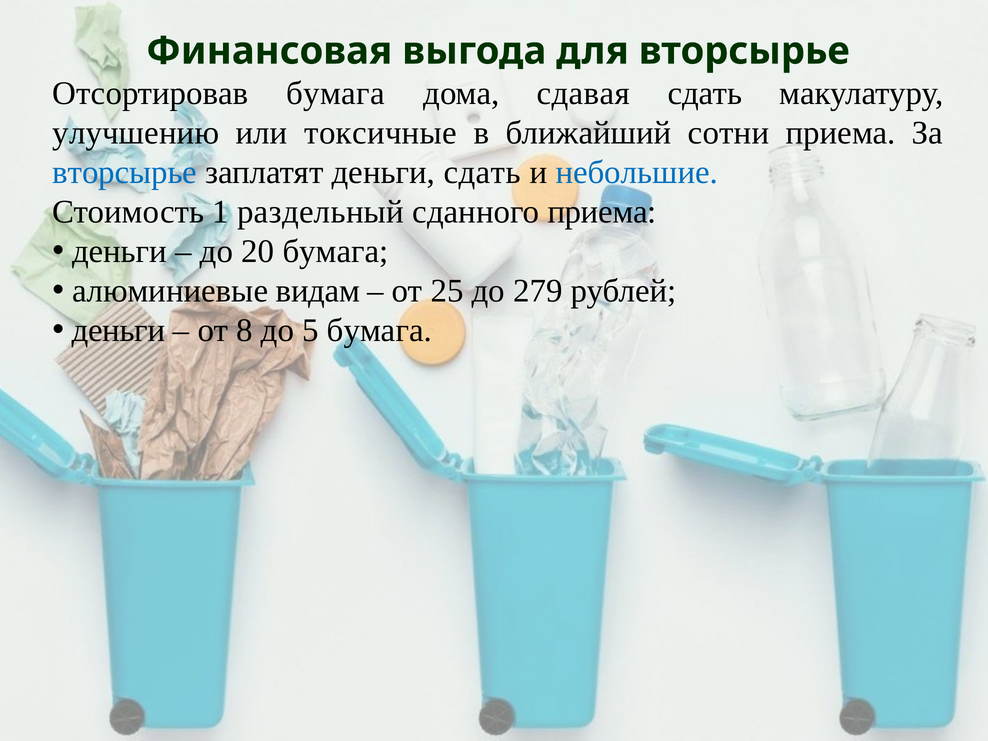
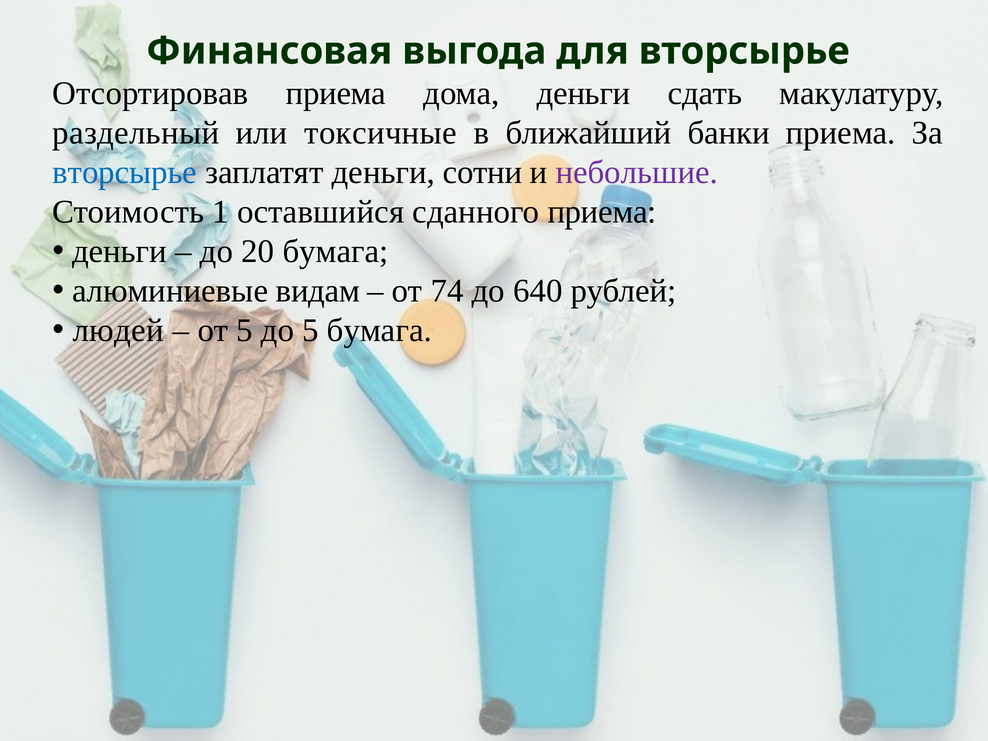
Отсортировав бумага: бумага -> приема (336, 93)
дома сдавая: сдавая -> деньги (584, 93)
улучшению: улучшению -> раздельный (136, 133)
сотни: сотни -> банки (729, 133)
деньги сдать: сдать -> сотни (483, 172)
небольшие colour: blue -> purple (637, 172)
раздельный: раздельный -> оставшийся (321, 212)
25: 25 -> 74 (447, 291)
279: 279 -> 640 (538, 291)
деньги: деньги -> людей (118, 331)
от 8: 8 -> 5 (244, 331)
